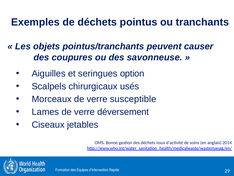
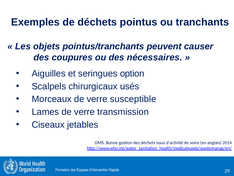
savonneuse: savonneuse -> nécessaires (155, 57)
déversement: déversement -> transmission (123, 112)
